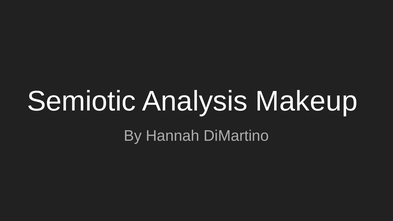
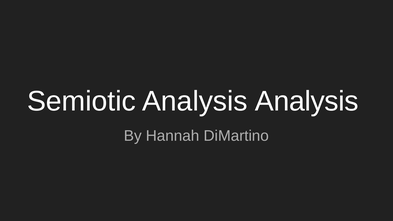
Analysis Makeup: Makeup -> Analysis (307, 101)
